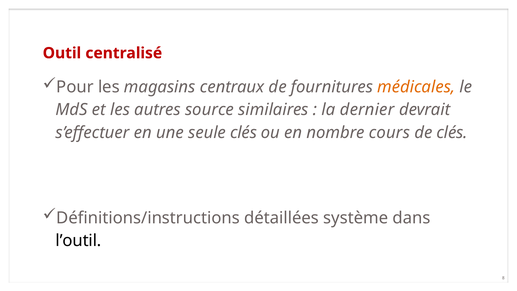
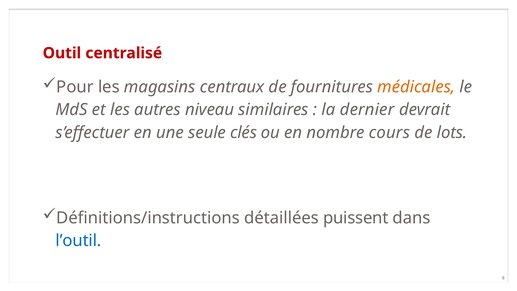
source: source -> niveau (210, 110)
de clés: clés -> lots (452, 132)
système: système -> puissent (356, 218)
l’outil colour: black -> blue (78, 241)
